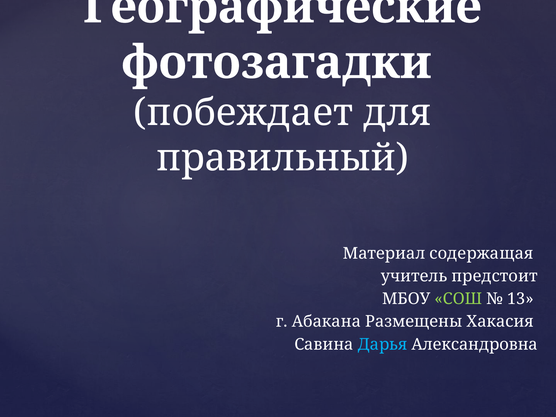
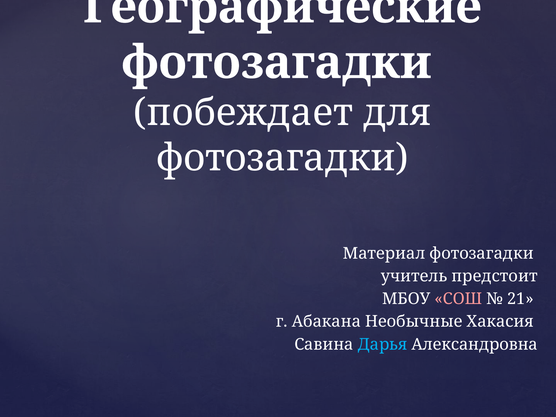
правильный: правильный -> фотозагадки (282, 158)
Материал содержащая: содержащая -> фотозагадки (482, 254)
СОШ colour: light green -> pink (458, 299)
13: 13 -> 21 (520, 299)
Размещены: Размещены -> Необычные (414, 322)
